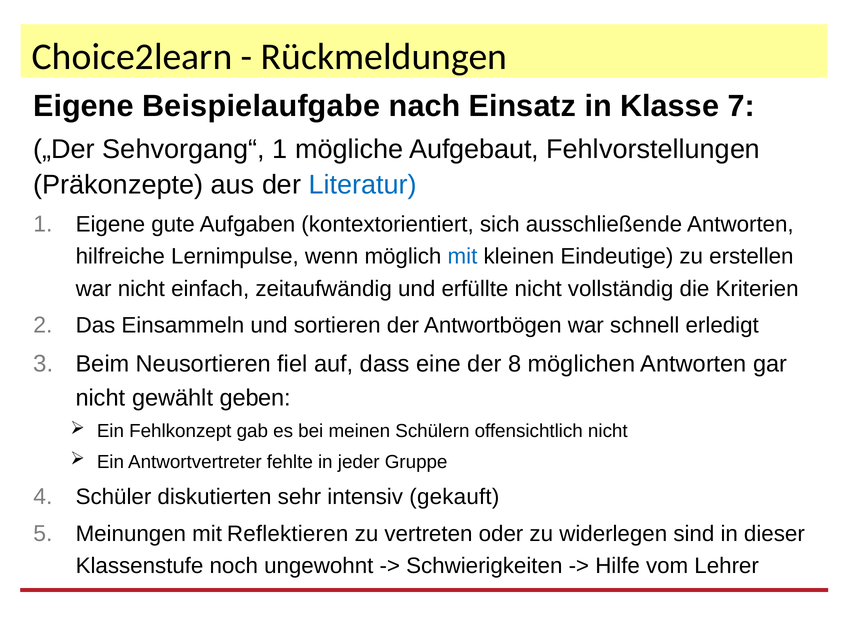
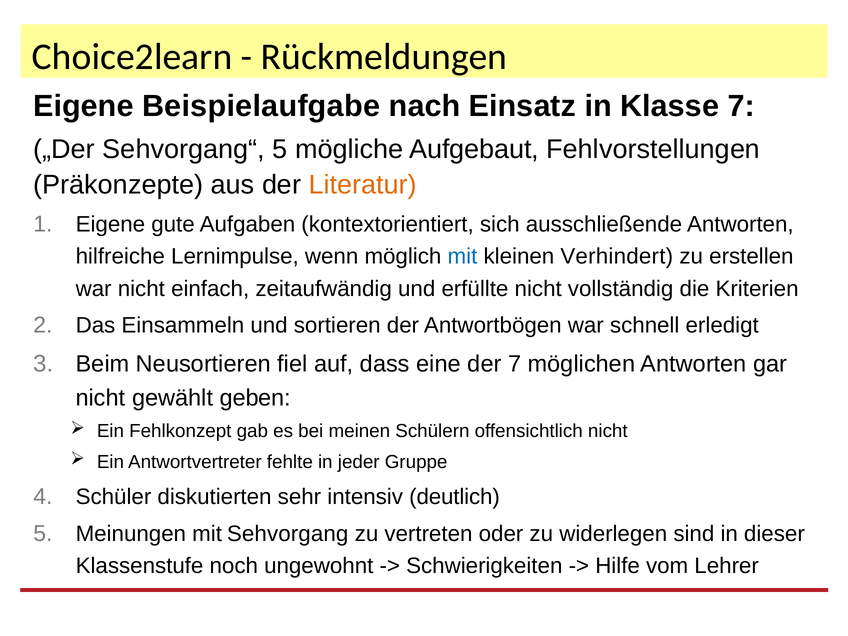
Sehvorgang“ 1: 1 -> 5 (280, 149)
Literatur colour: blue -> orange (363, 185)
Eindeutige: Eindeutige -> Verhindert (617, 256)
der 8: 8 -> 7 (515, 364)
gekauft: gekauft -> deutlich (455, 497)
Reflektieren: Reflektieren -> Sehvorgang (288, 534)
